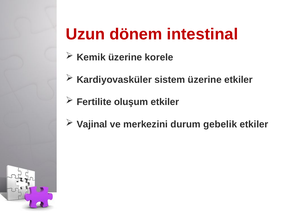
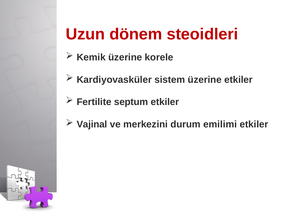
intestinal: intestinal -> steoidleri (202, 34)
oluşum: oluşum -> septum (131, 102)
gebelik: gebelik -> emilimi (220, 125)
